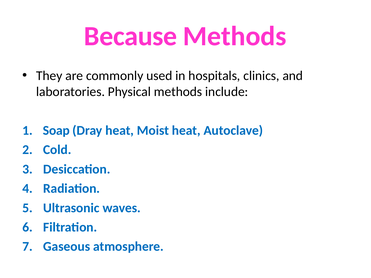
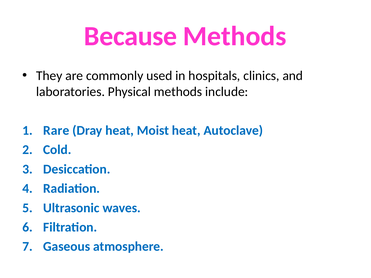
Soap: Soap -> Rare (56, 131)
